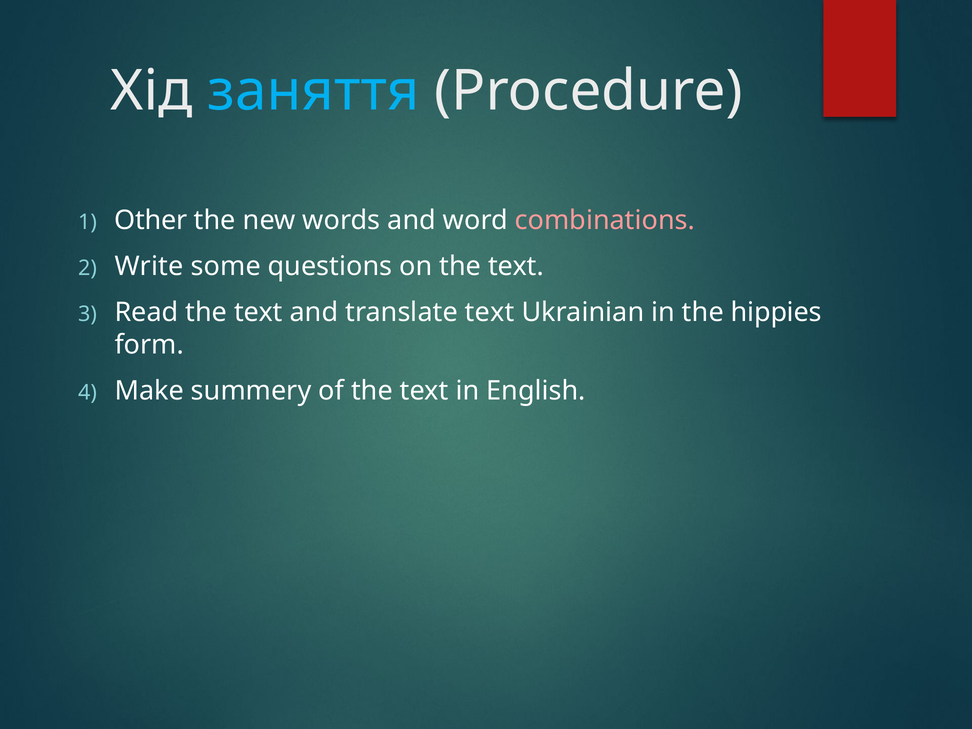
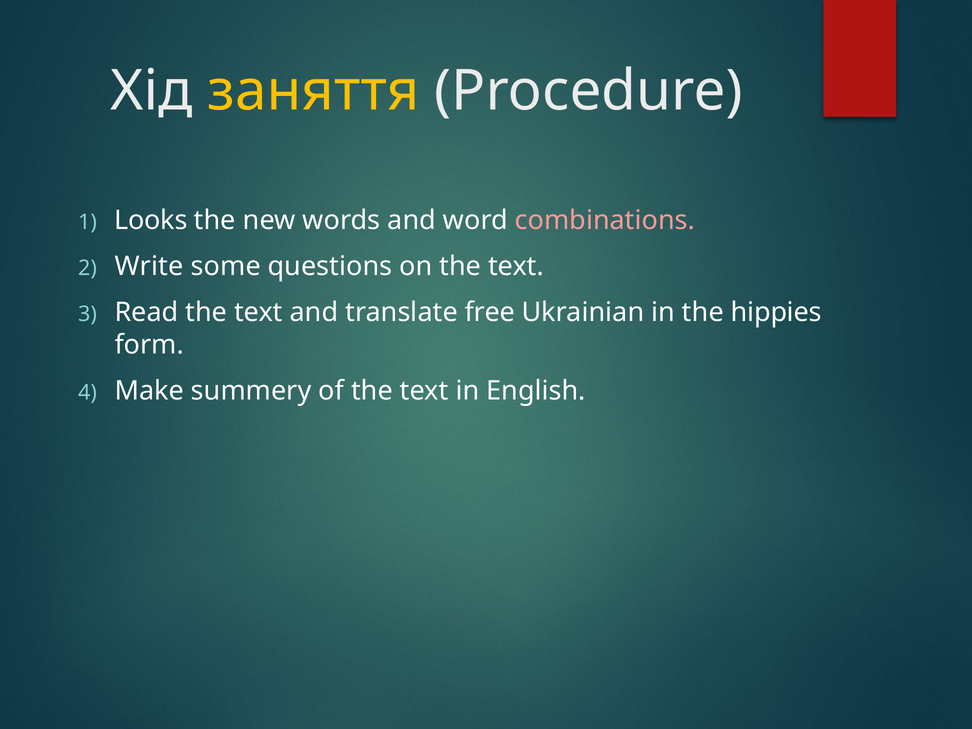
заняття colour: light blue -> yellow (314, 91)
Other: Other -> Looks (151, 220)
translate text: text -> free (490, 312)
